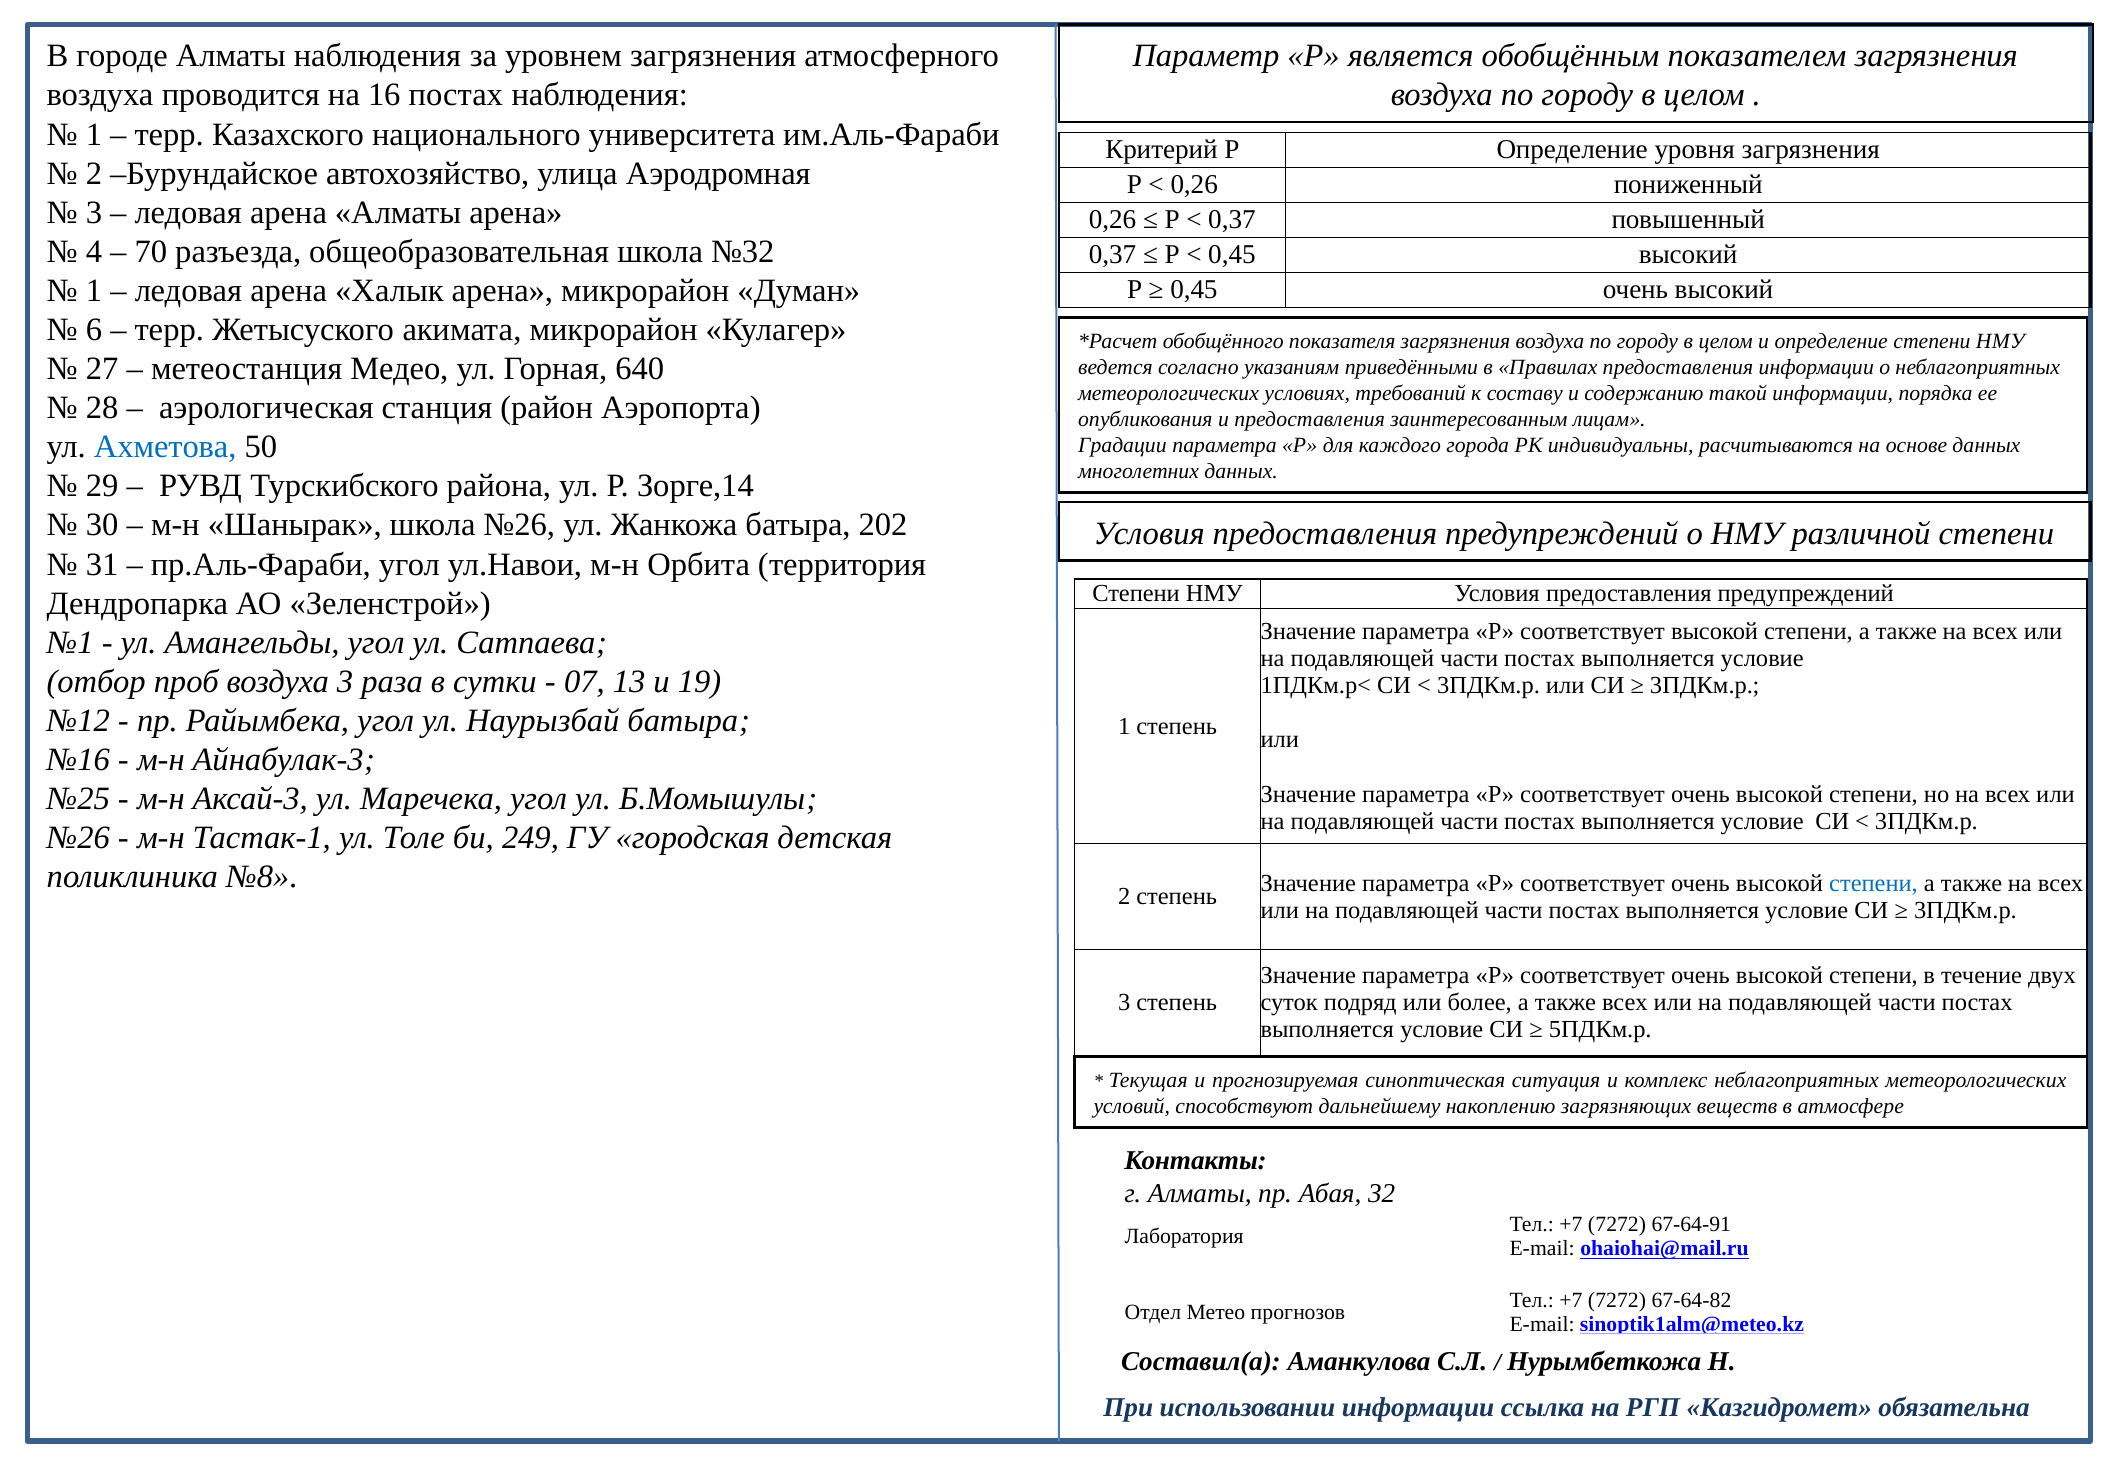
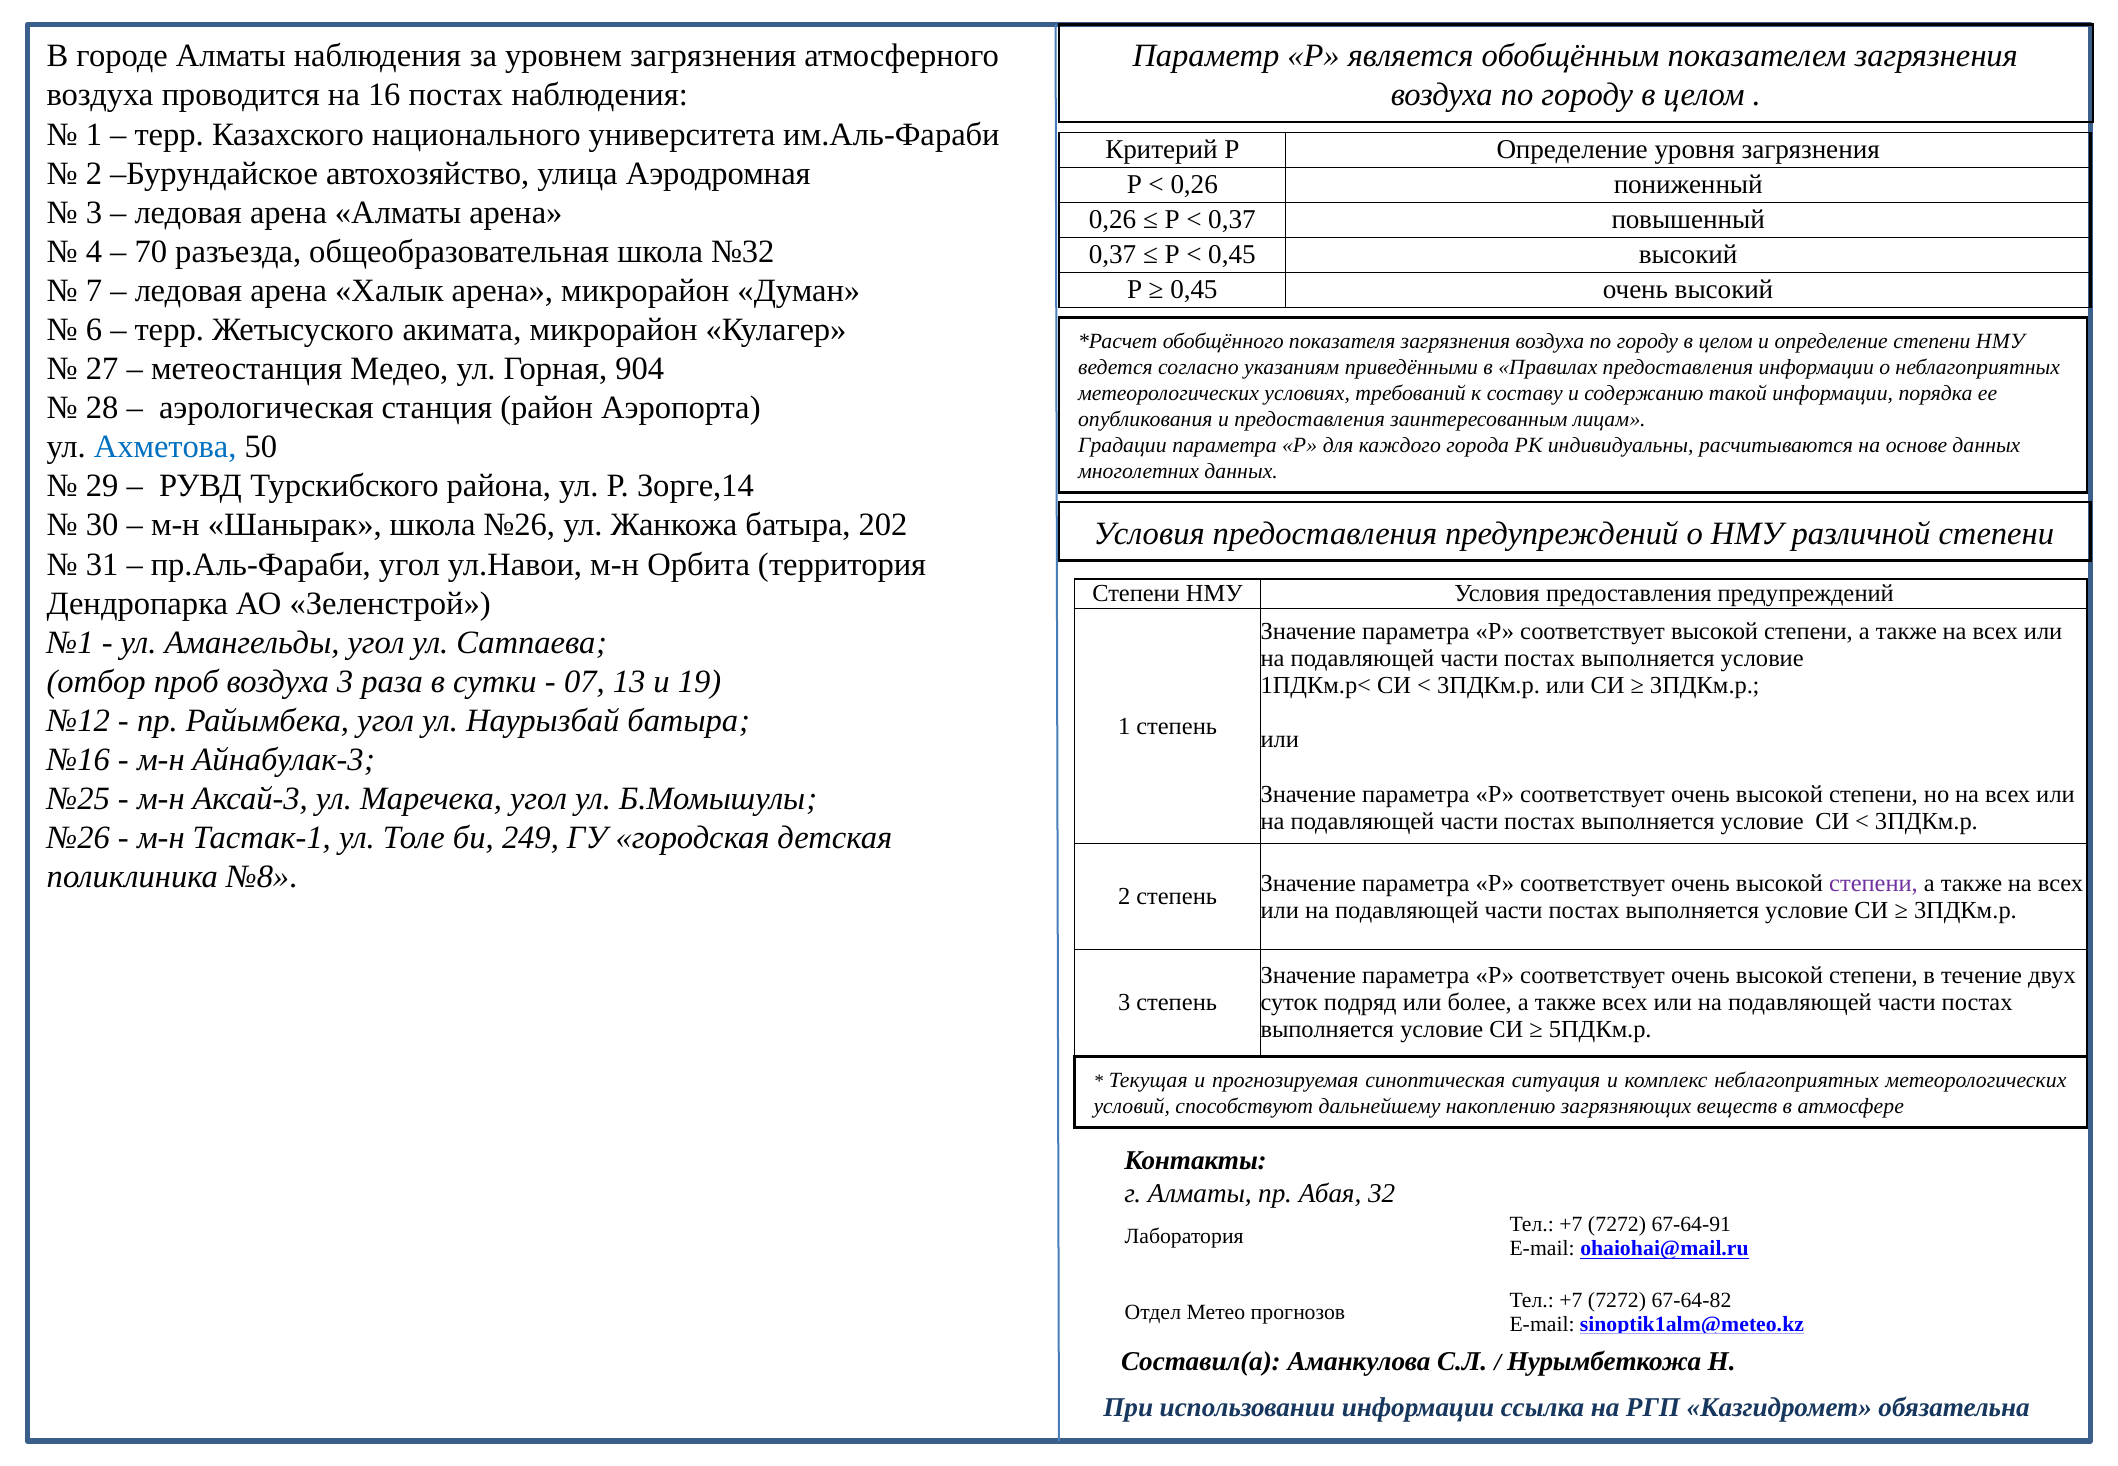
1: 1 -> 7 (94, 291)
640: 640 -> 904 (640, 369)
степени colour: blue -> purple (1874, 883)
